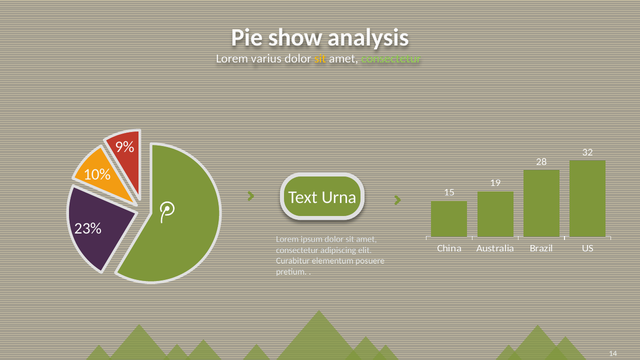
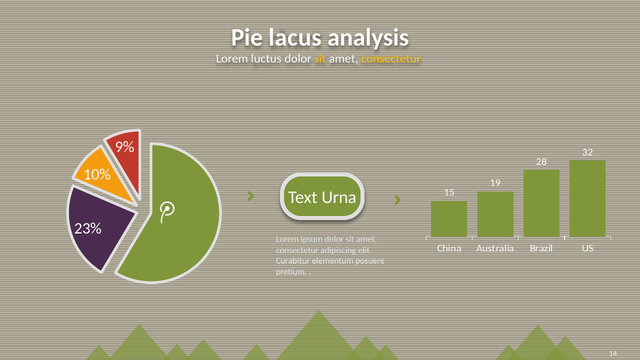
show: show -> lacus (295, 37)
varius: varius -> luctus (266, 59)
consectetur colour: light green -> yellow (391, 59)
